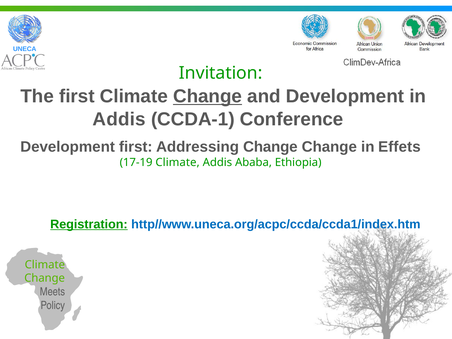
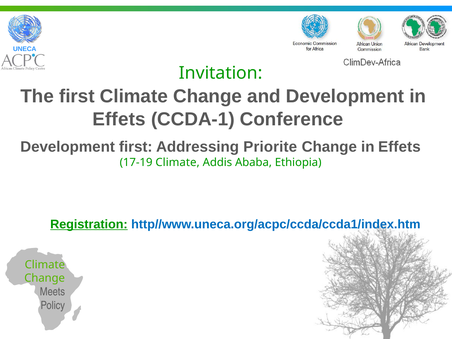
Change underline: present -> none (208, 96)
Addis: Addis -> Effets (119, 119)
Addressing Change: Change -> Priorite (270, 147)
